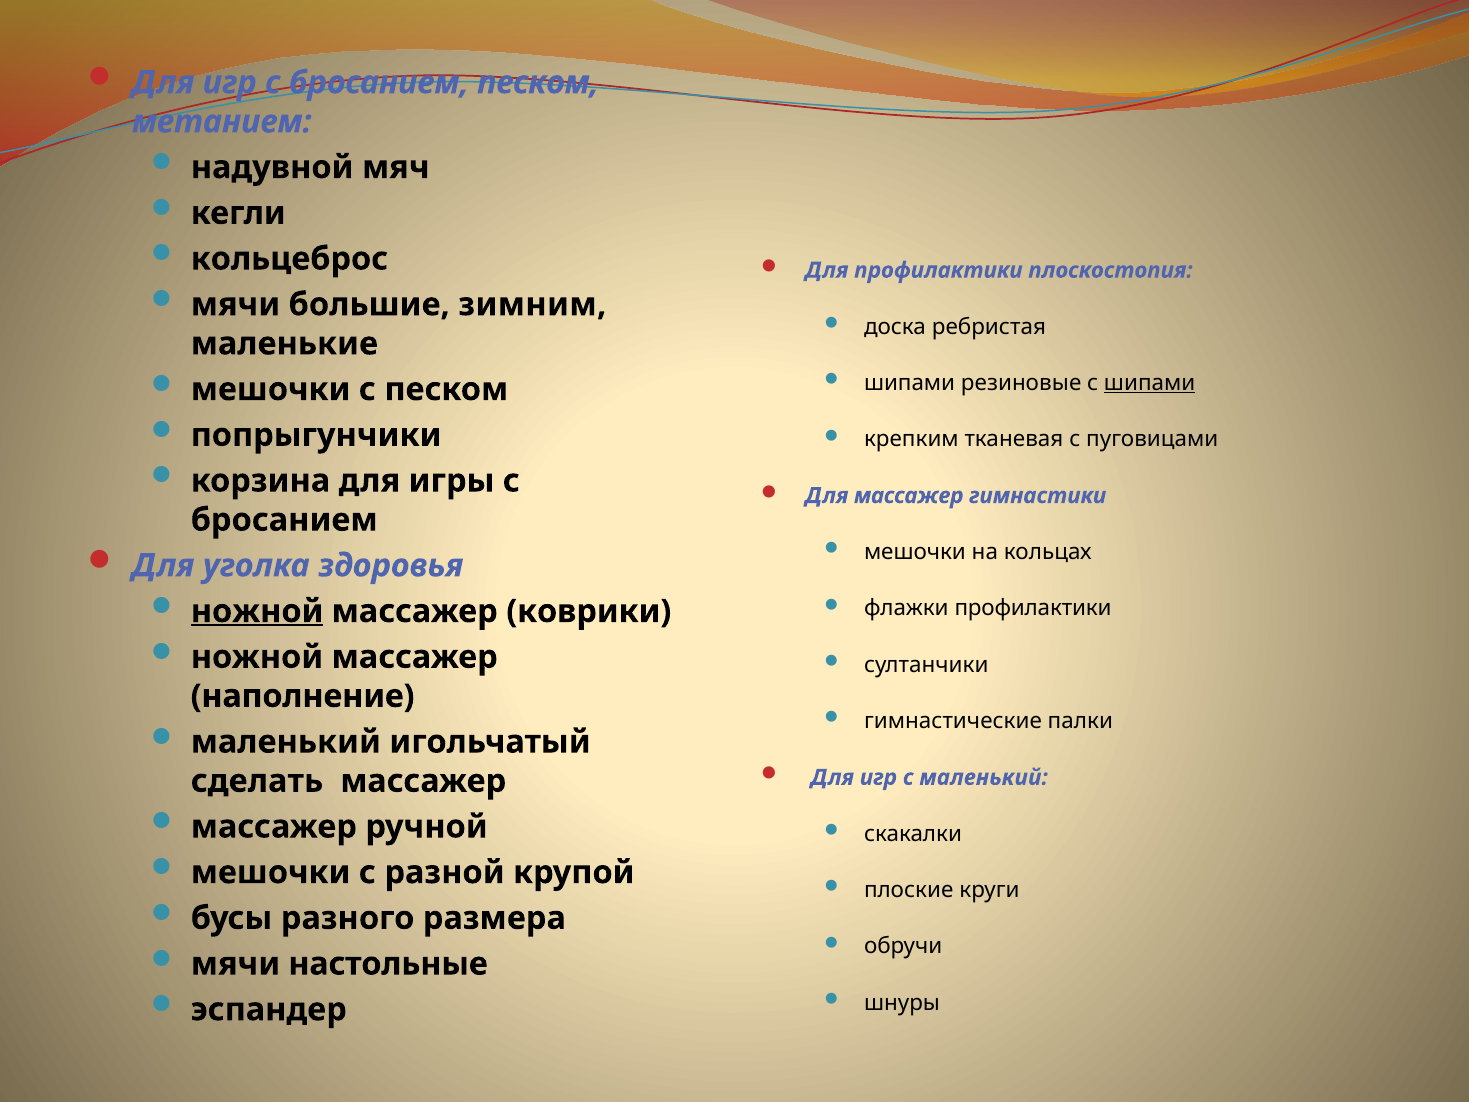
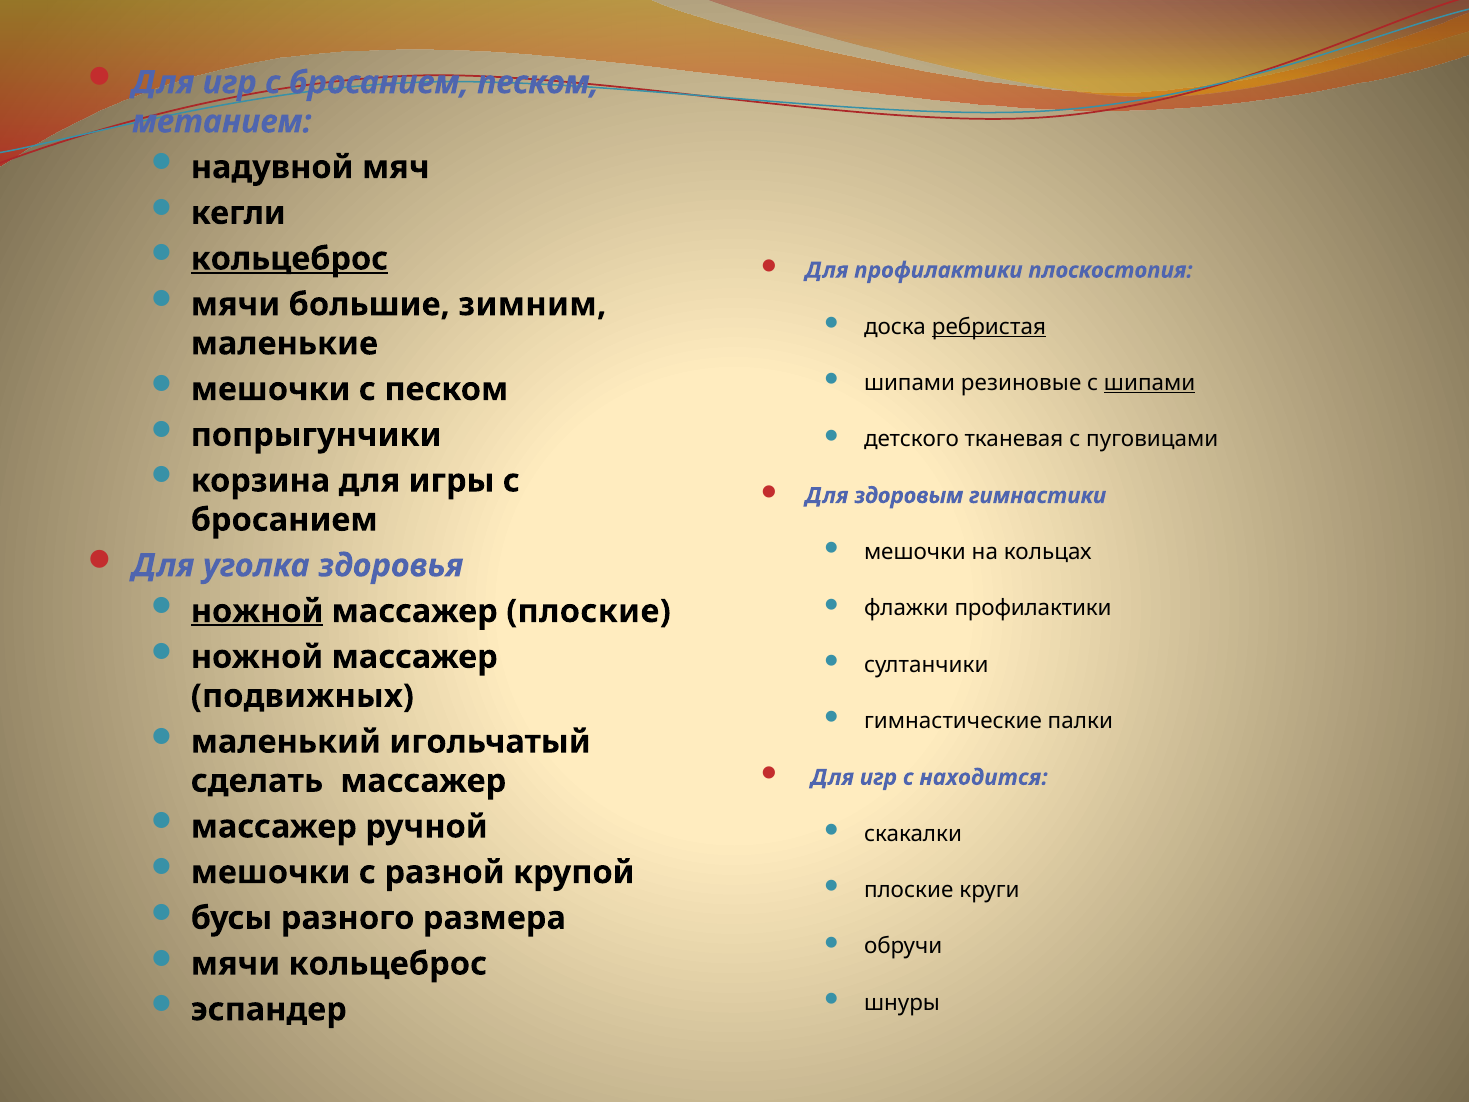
кольцеброс underline: none -> present (289, 259)
ребристая underline: none -> present (989, 327)
крепким: крепким -> детского (911, 439)
Для массажер: массажер -> здоровым (909, 496)
массажер коврики: коврики -> плоские (589, 611)
наполнение: наполнение -> подвижных (302, 696)
с маленький: маленький -> находится (984, 777)
мячи настольные: настольные -> кольцеброс (388, 964)
